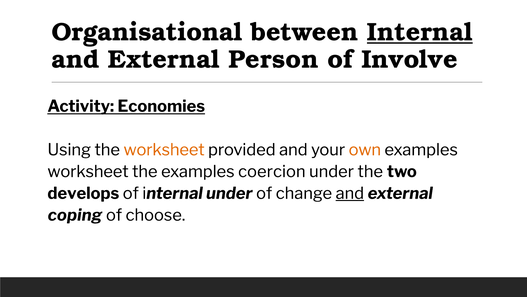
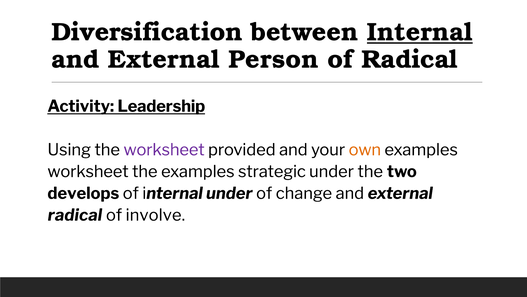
Organisational: Organisational -> Diversification (147, 32)
of Involve: Involve -> Radical (410, 59)
Economies: Economies -> Leadership (161, 106)
worksheet colour: orange -> purple (164, 150)
coercion: coercion -> strategic (272, 171)
and underline: present -> none (350, 193)
coping: coping -> radical (75, 215)
choose: choose -> involve (155, 215)
